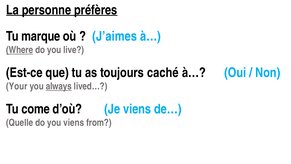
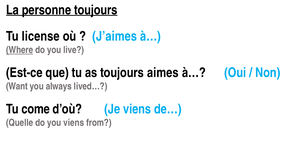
personne préfères: préfères -> toujours (96, 10)
marque: marque -> license (41, 36)
caché: caché -> aimes (163, 73)
Your: Your -> Want (17, 86)
always underline: present -> none (59, 86)
